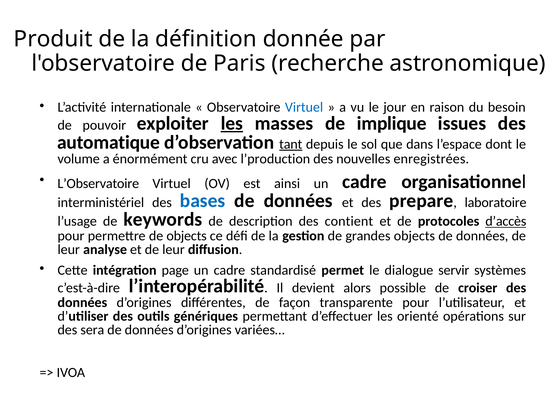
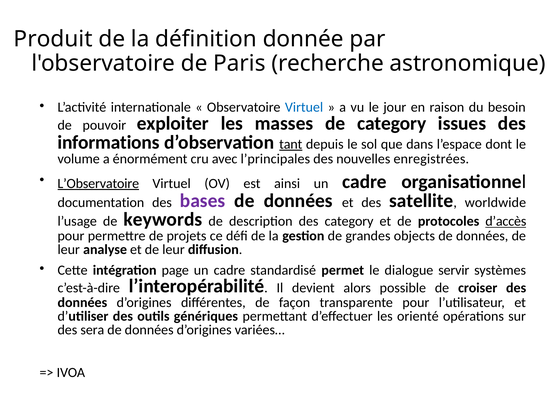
les underline: present -> none (232, 123)
de implique: implique -> category (392, 123)
automatique: automatique -> informations (109, 142)
l’production: l’production -> l’principales (275, 159)
L’Observatoire underline: none -> present (98, 184)
interministériel: interministériel -> documentation (101, 202)
bases colour: blue -> purple (203, 201)
prepare: prepare -> satellite (421, 201)
laboratoire: laboratoire -> worldwide (495, 202)
des contient: contient -> category (349, 221)
de objects: objects -> projets (187, 236)
